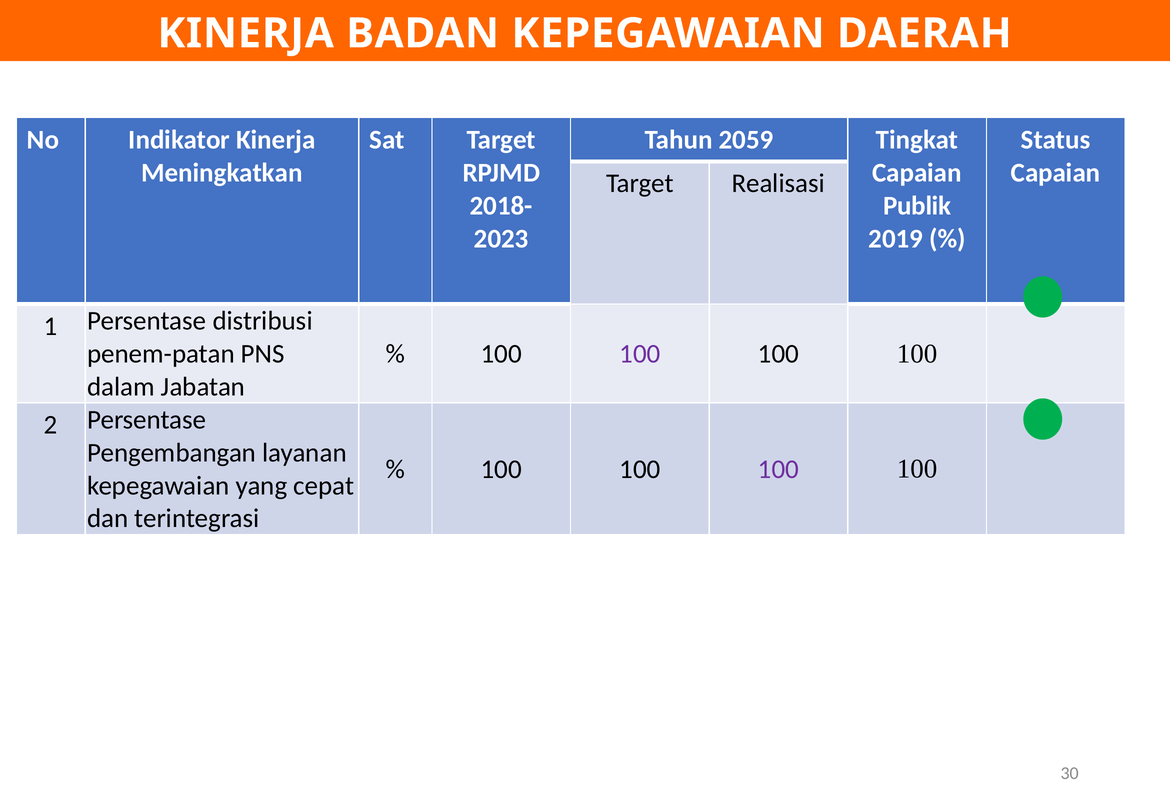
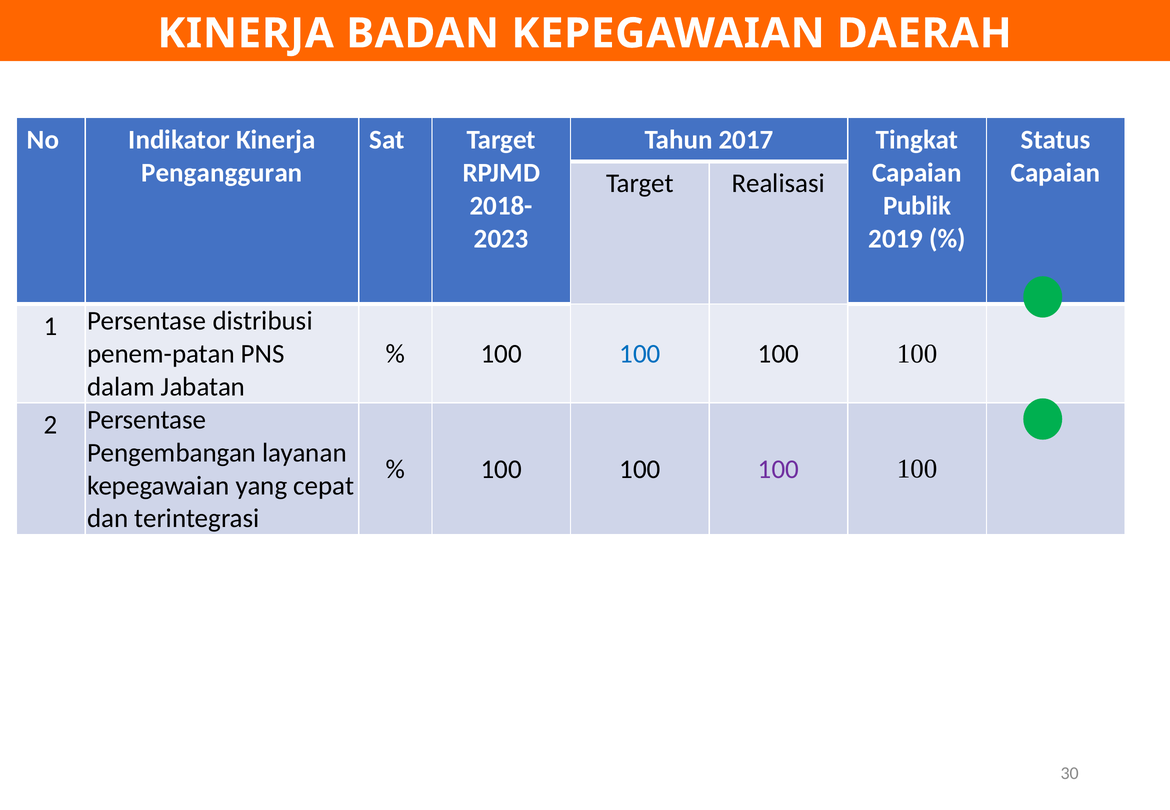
2059: 2059 -> 2017 (746, 140)
Meningkatkan: Meningkatkan -> Pengangguran (222, 173)
100 colour: purple -> blue (640, 354)
